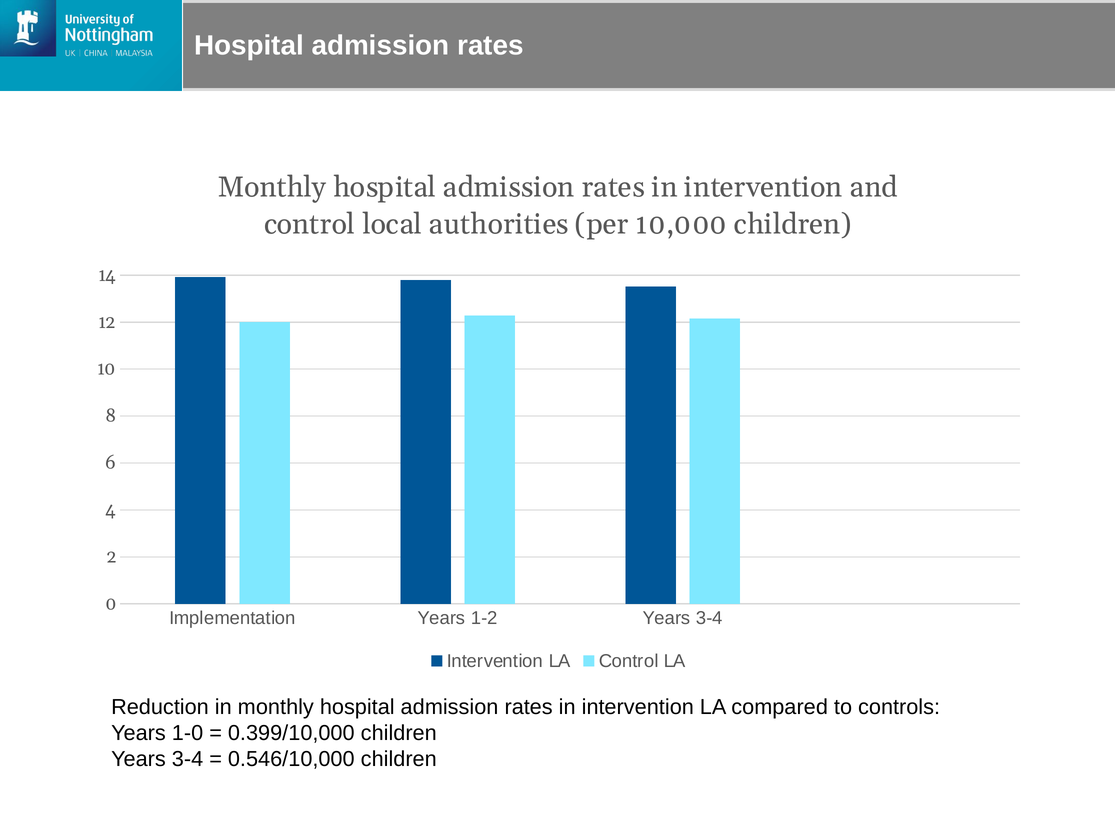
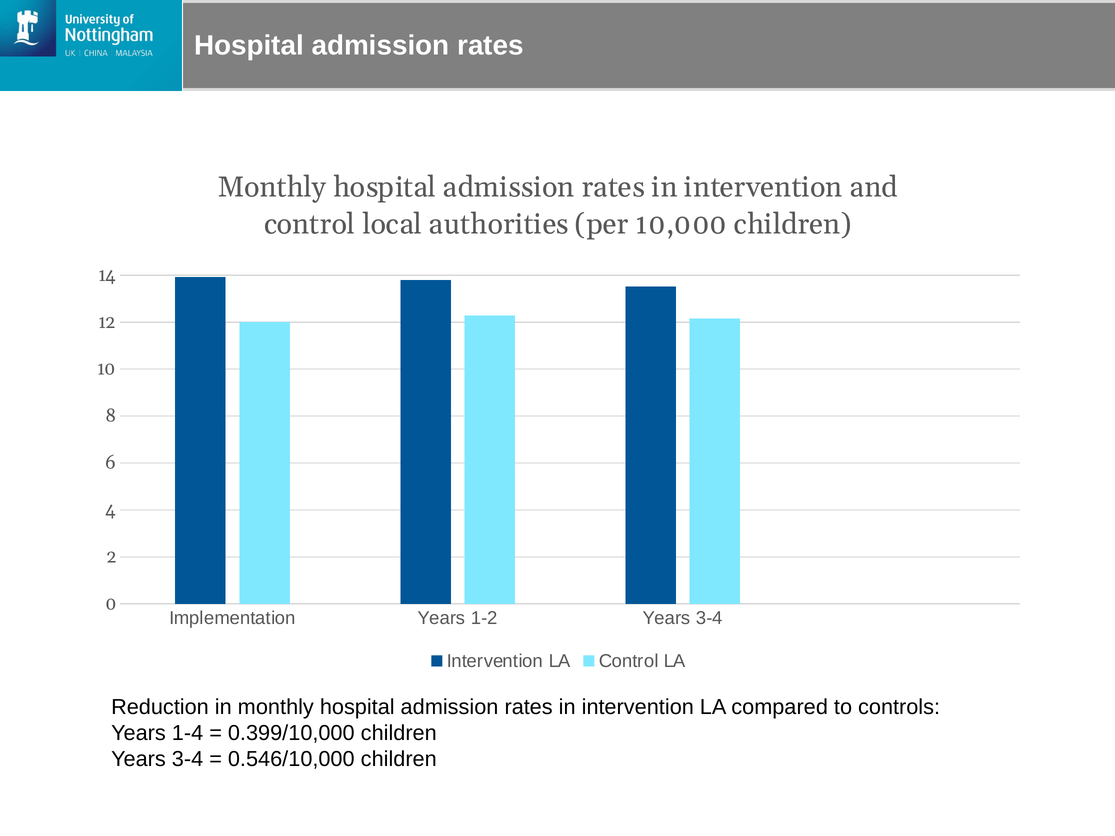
1-0: 1-0 -> 1-4 (188, 733)
